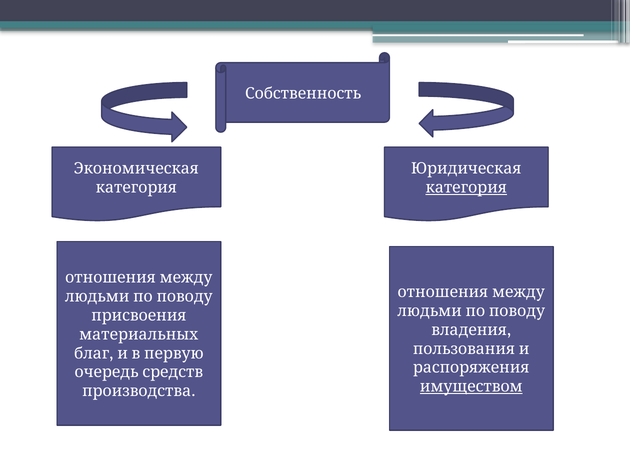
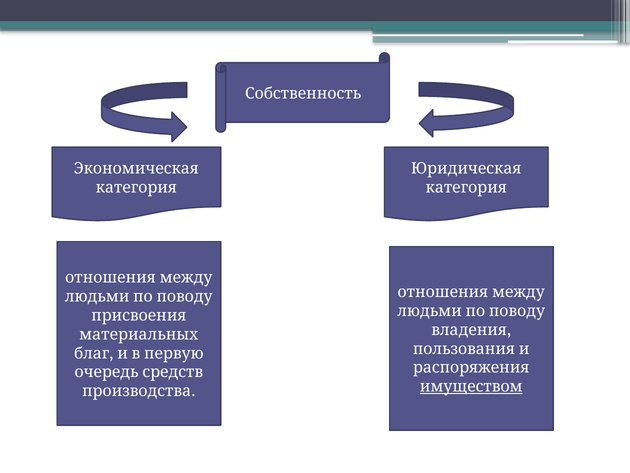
категория underline: present -> none (466, 187)
